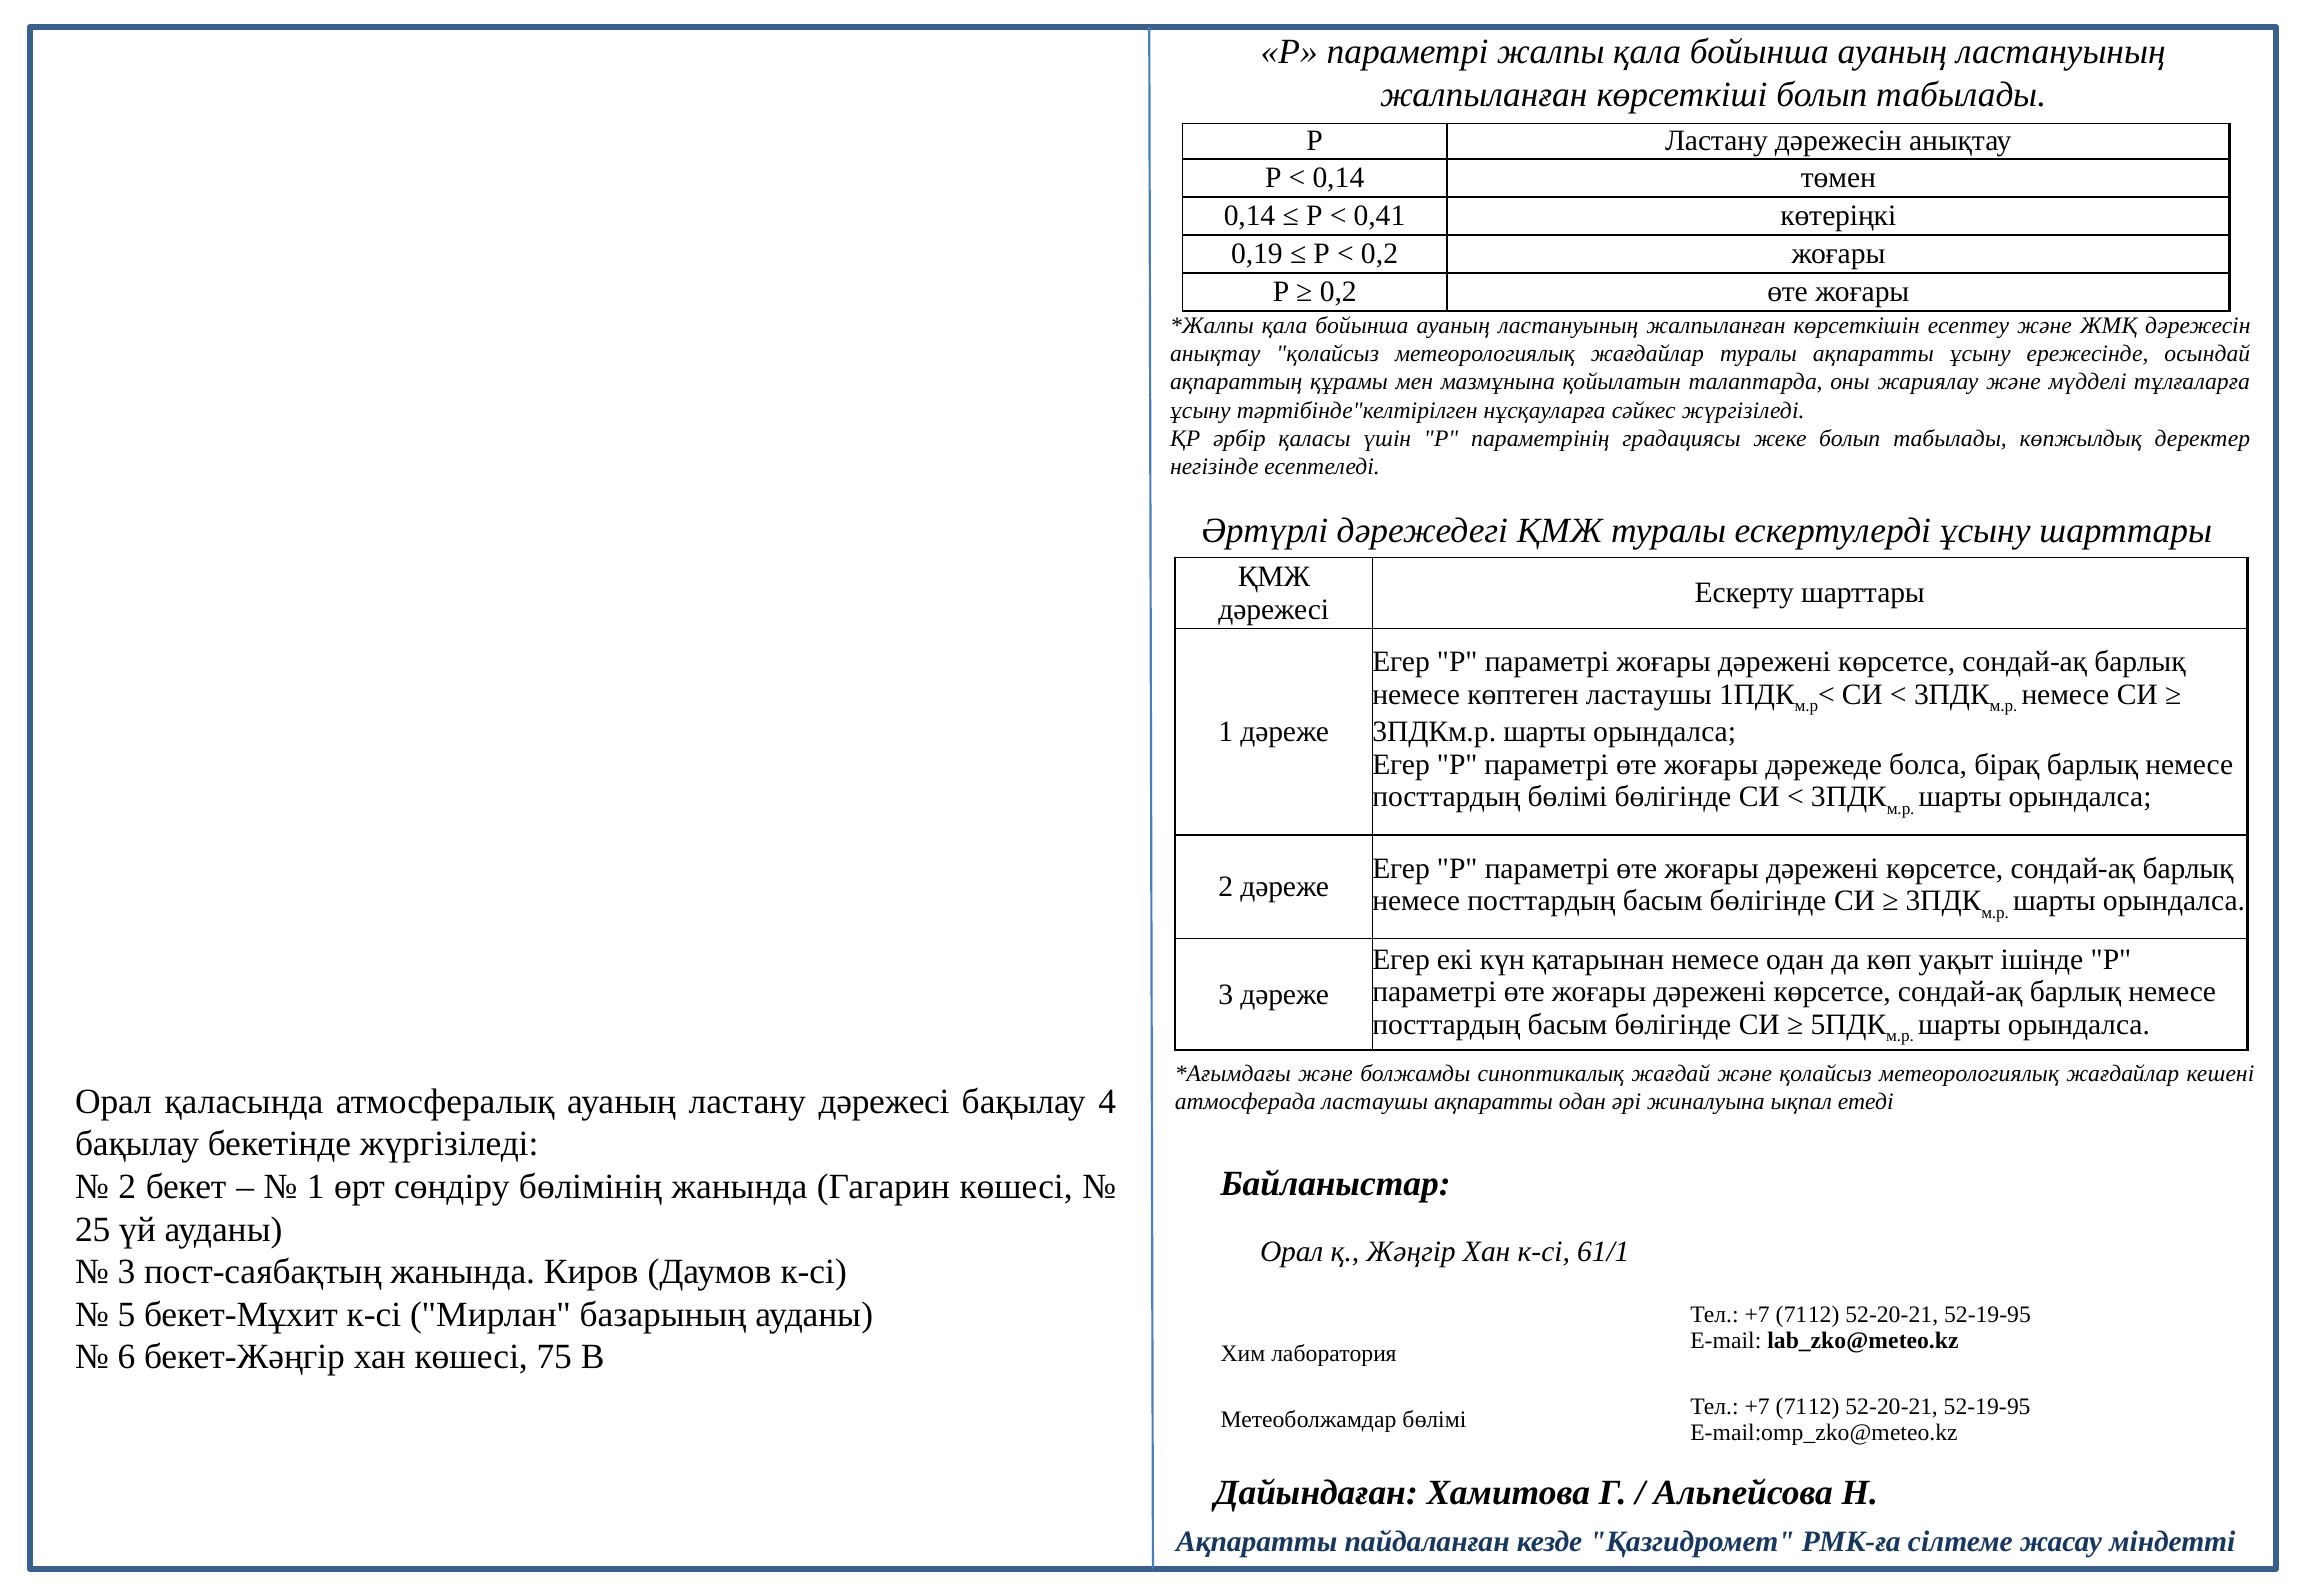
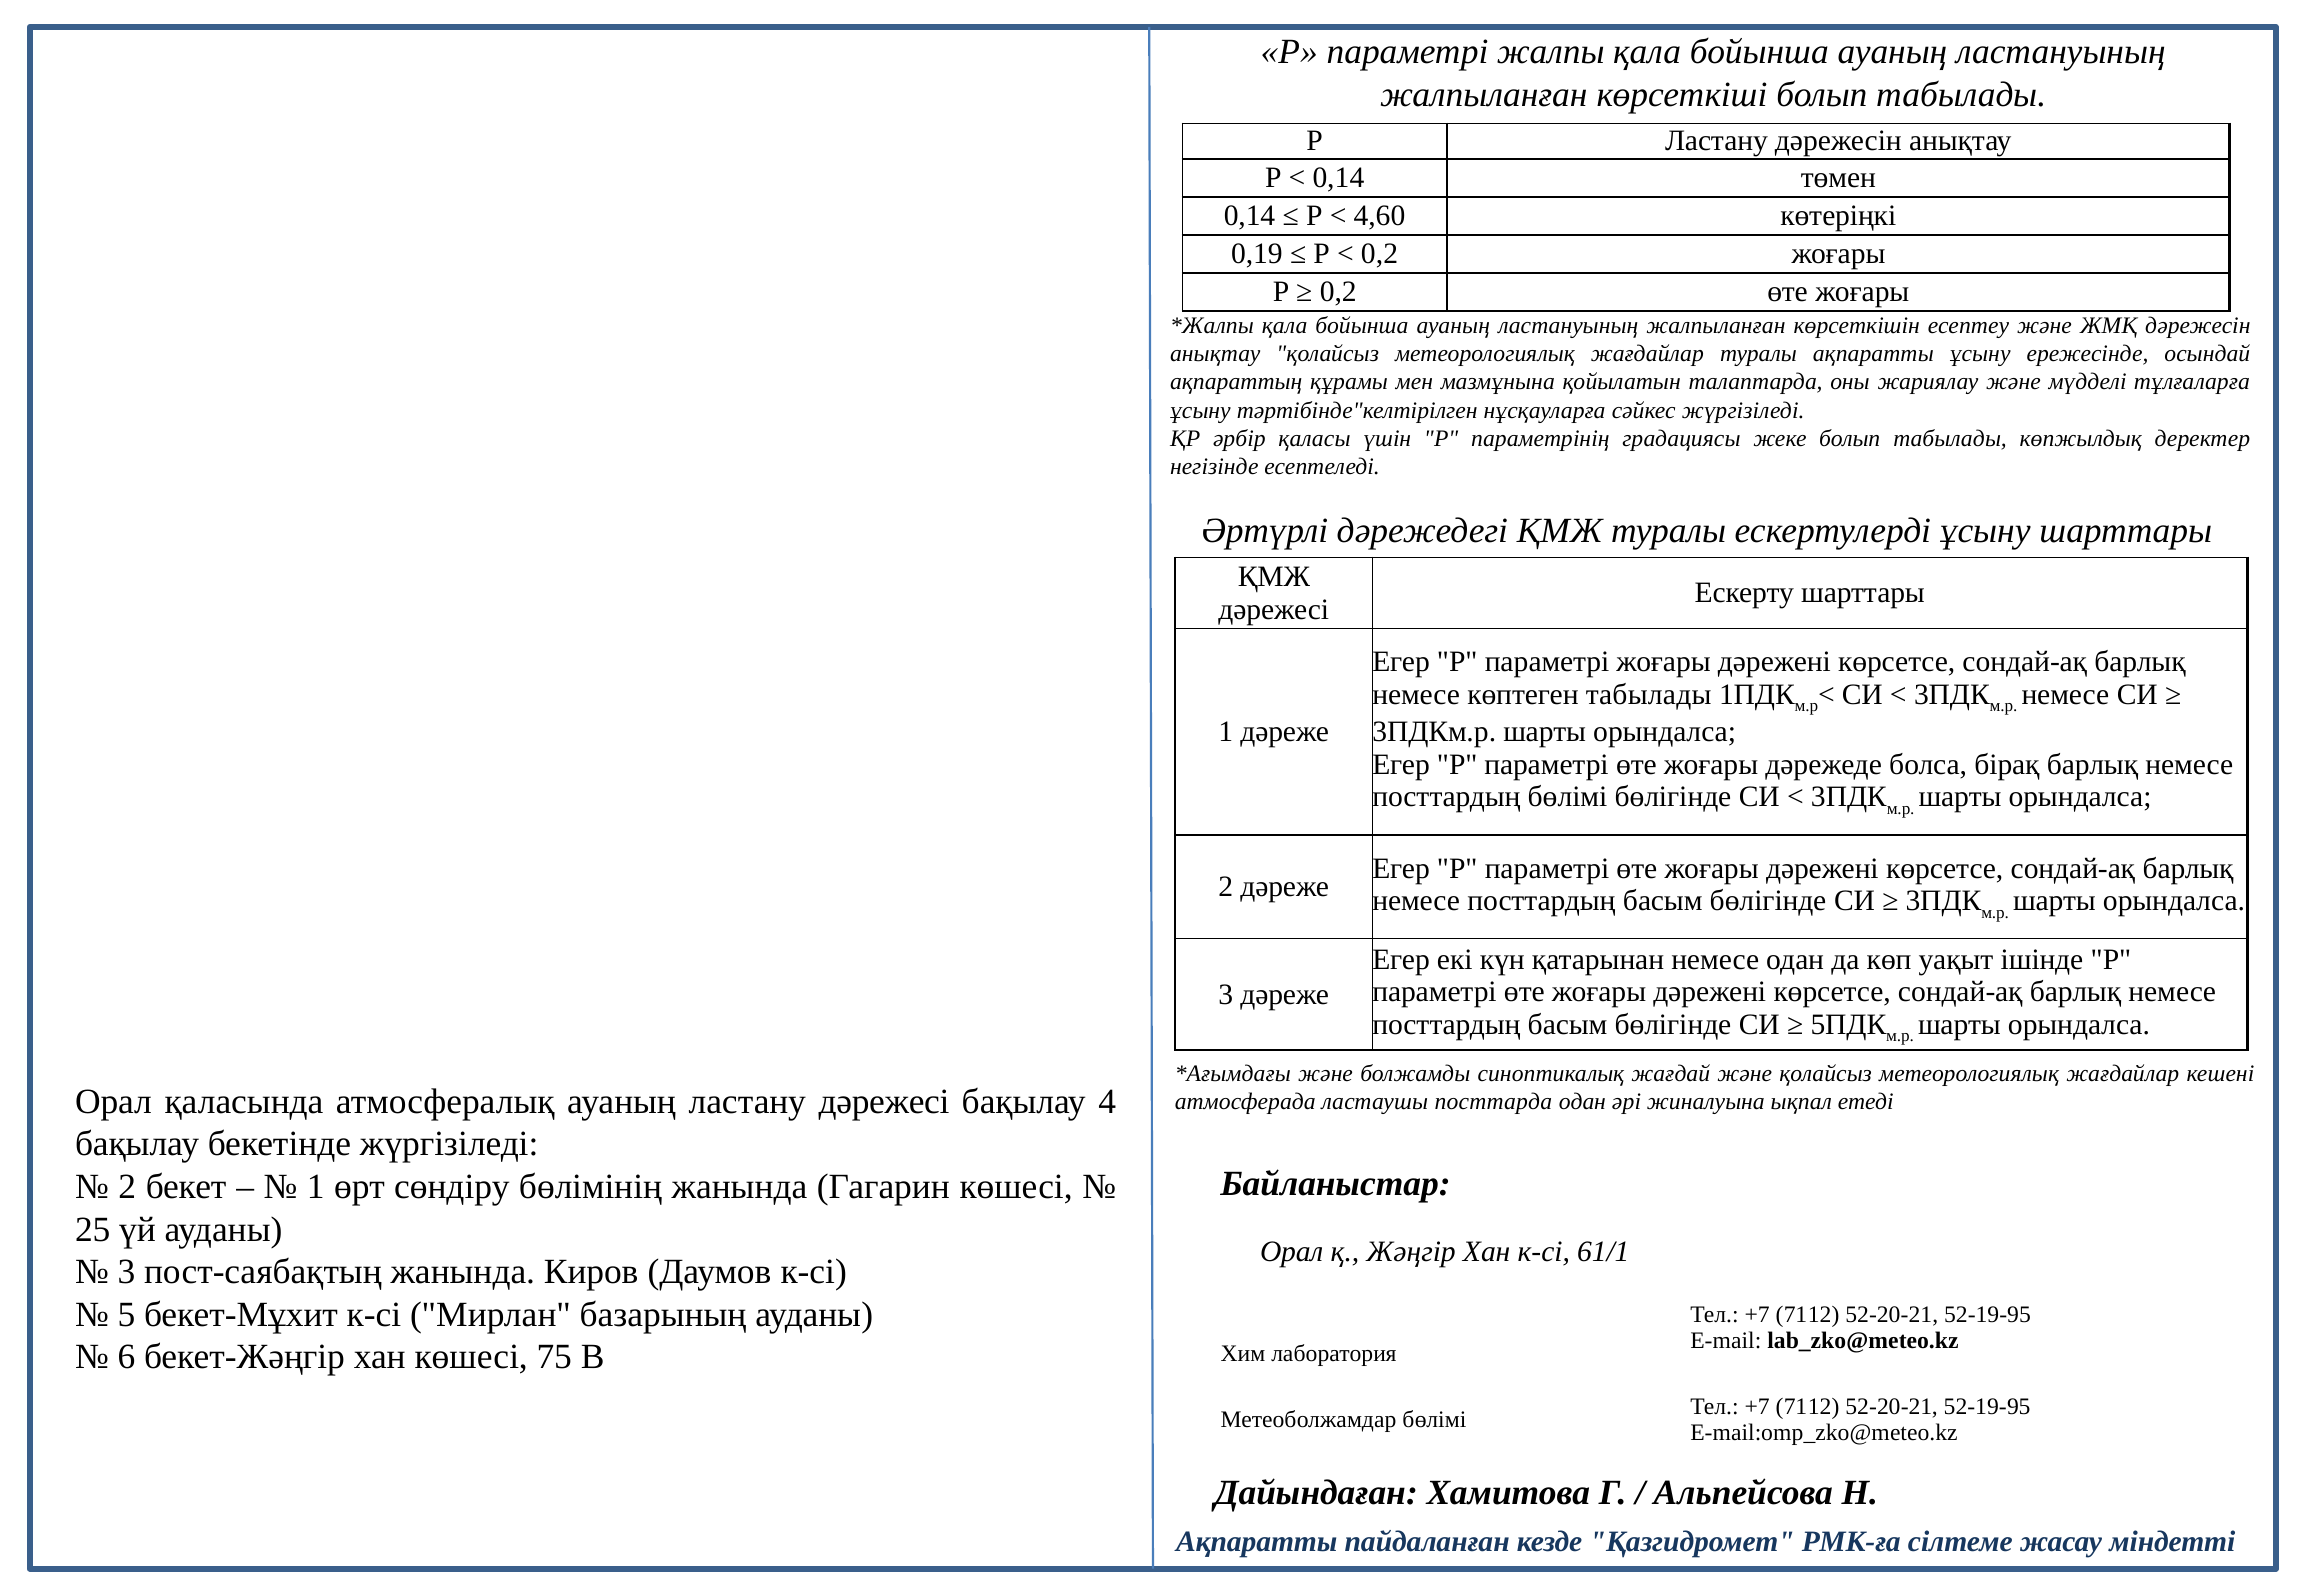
0,41: 0,41 -> 4,60 (1379, 216)
көптеген ластаушы: ластаушы -> табылады (1649, 695)
ластаушы ақпаратты: ақпаратты -> посттарда (1493, 1102)
